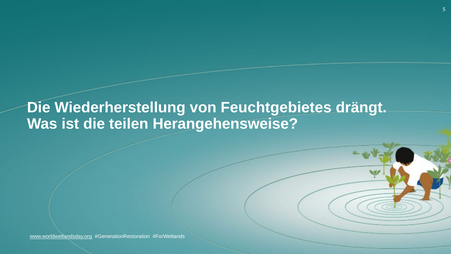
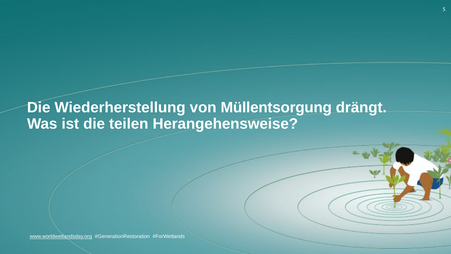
Feuchtgebietes: Feuchtgebietes -> Müllentsorgung (276, 107)
